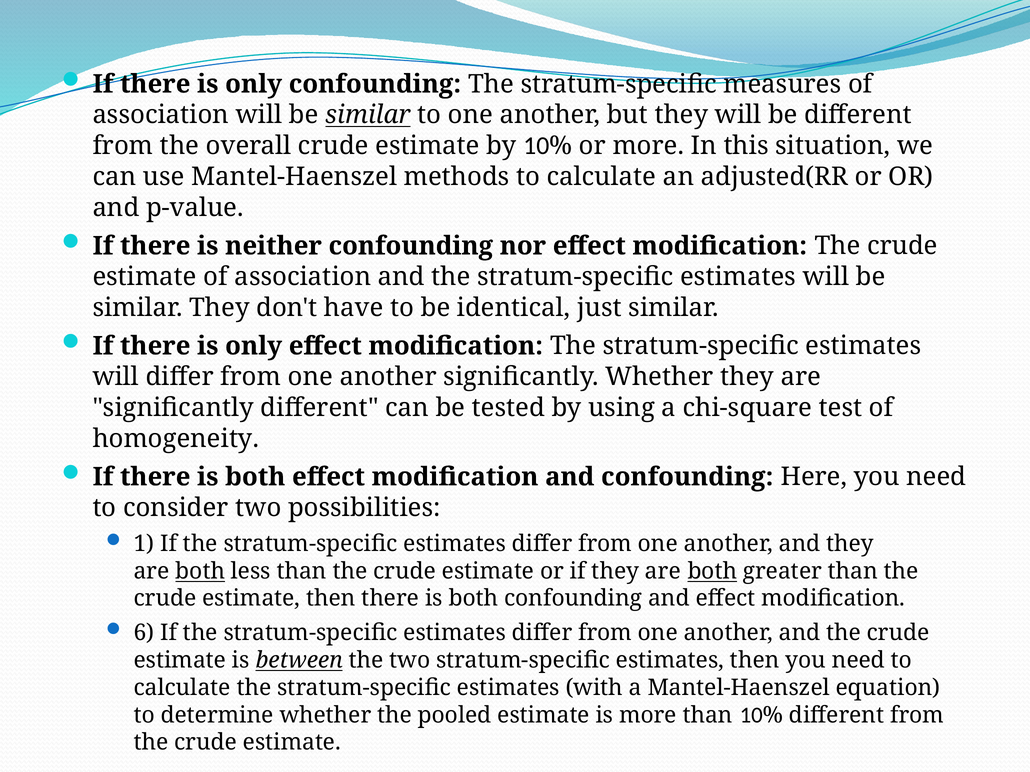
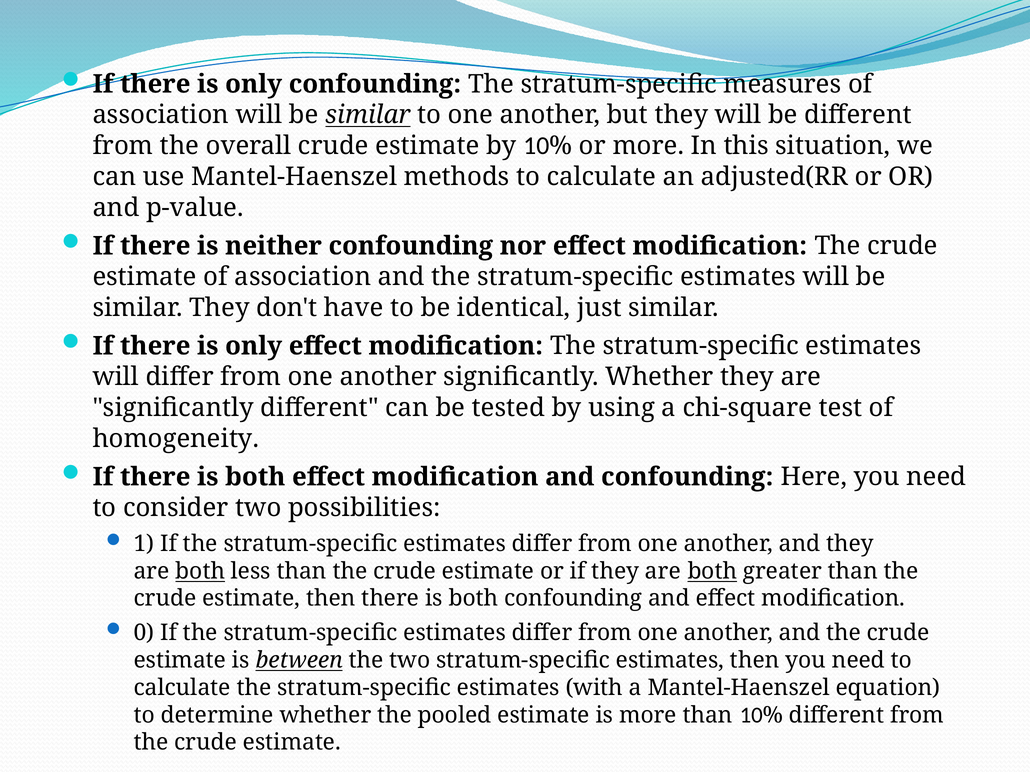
6: 6 -> 0 (144, 633)
